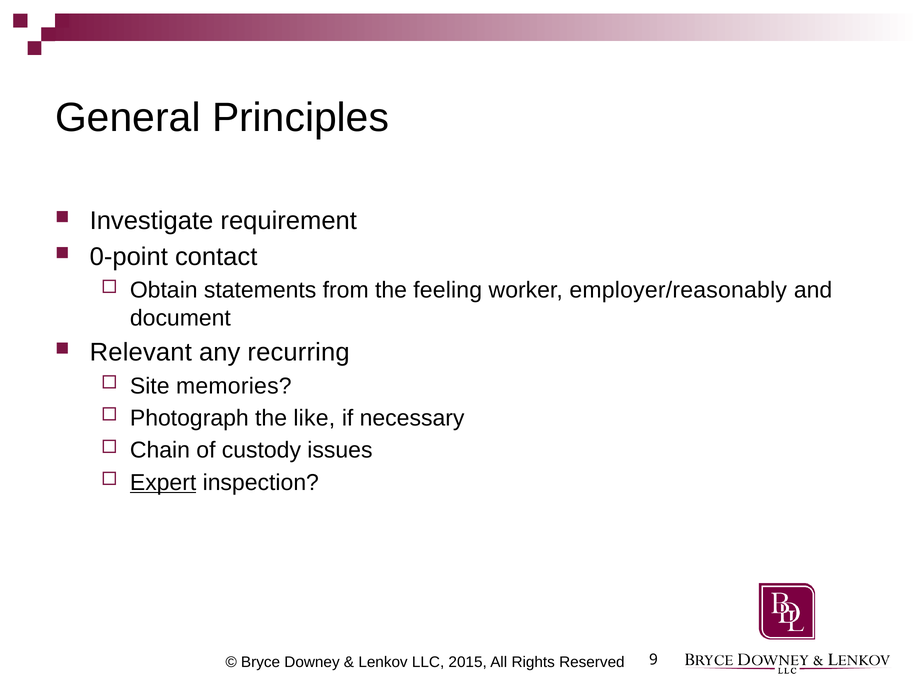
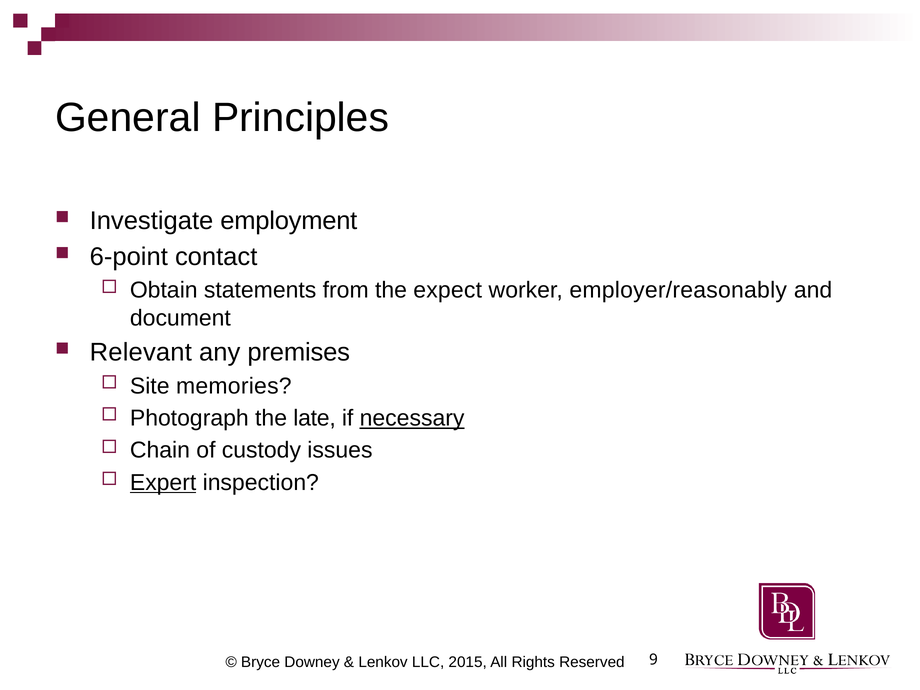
requirement: requirement -> employment (289, 221)
0-point: 0-point -> 6-point (129, 257)
feeling: feeling -> expect (448, 290)
recurring: recurring -> premises (299, 352)
like: like -> late (315, 418)
necessary underline: none -> present (412, 418)
